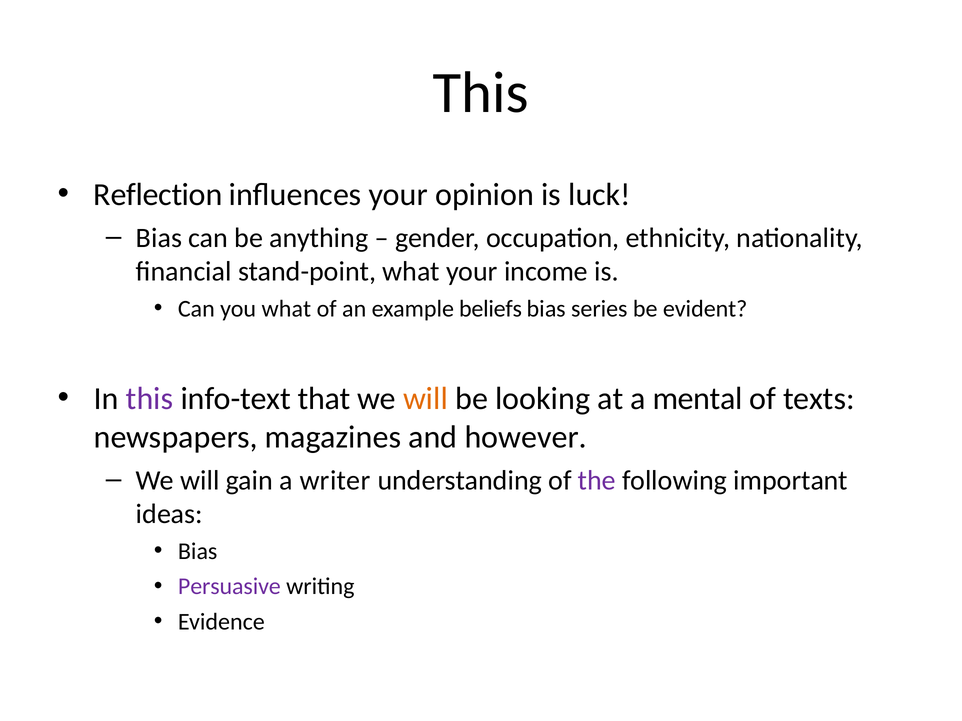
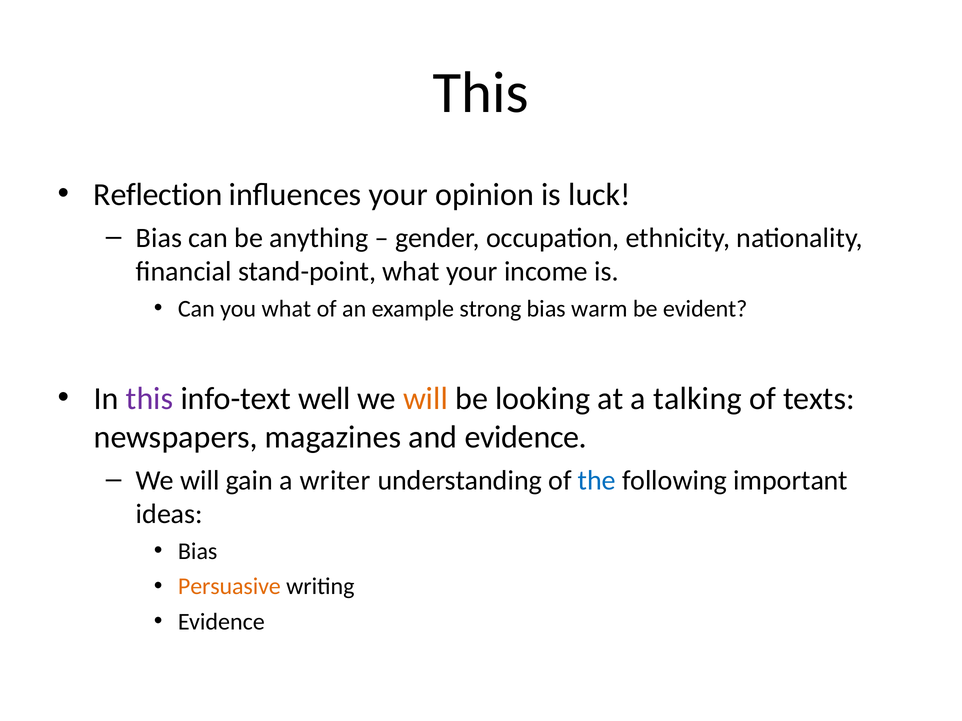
beliefs: beliefs -> strong (490, 309)
series: series -> warm (599, 309)
that: that -> well (324, 399)
mental: mental -> talking (697, 399)
and however: however -> evidence (526, 437)
the colour: purple -> blue (597, 481)
Persuasive colour: purple -> orange (229, 587)
